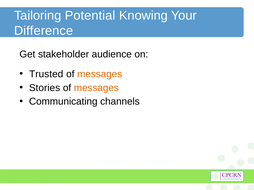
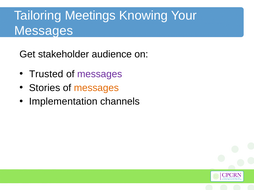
Potential: Potential -> Meetings (90, 15)
Difference: Difference -> Messages (44, 31)
messages colour: orange -> purple (100, 74)
Communicating: Communicating -> Implementation (63, 102)
